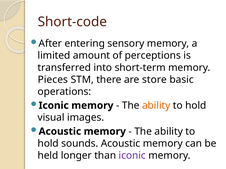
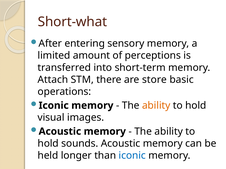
Short-code: Short-code -> Short-what (72, 22)
Pieces: Pieces -> Attach (53, 80)
iconic colour: purple -> blue (132, 156)
